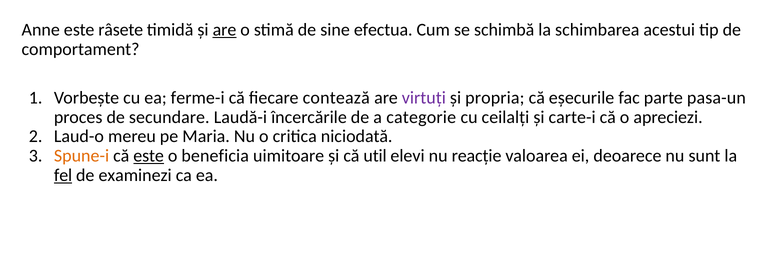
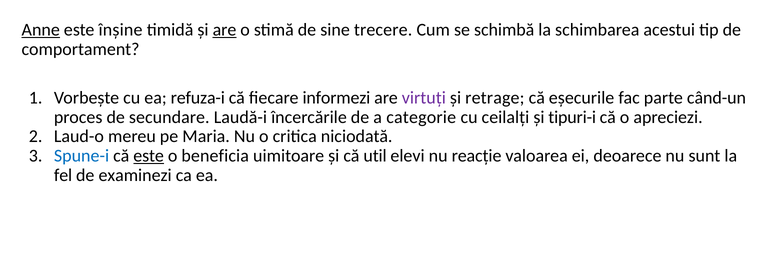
Anne underline: none -> present (41, 30)
râsete: râsete -> înșine (121, 30)
efectua: efectua -> trecere (383, 30)
ferme-i: ferme-i -> refuza-i (198, 98)
contează: contează -> informezi (336, 98)
propria: propria -> retrage (495, 98)
pasa-un: pasa-un -> când-un (717, 98)
carte-i: carte-i -> tipuri-i (572, 117)
Spune-i colour: orange -> blue (82, 156)
fel underline: present -> none (63, 175)
